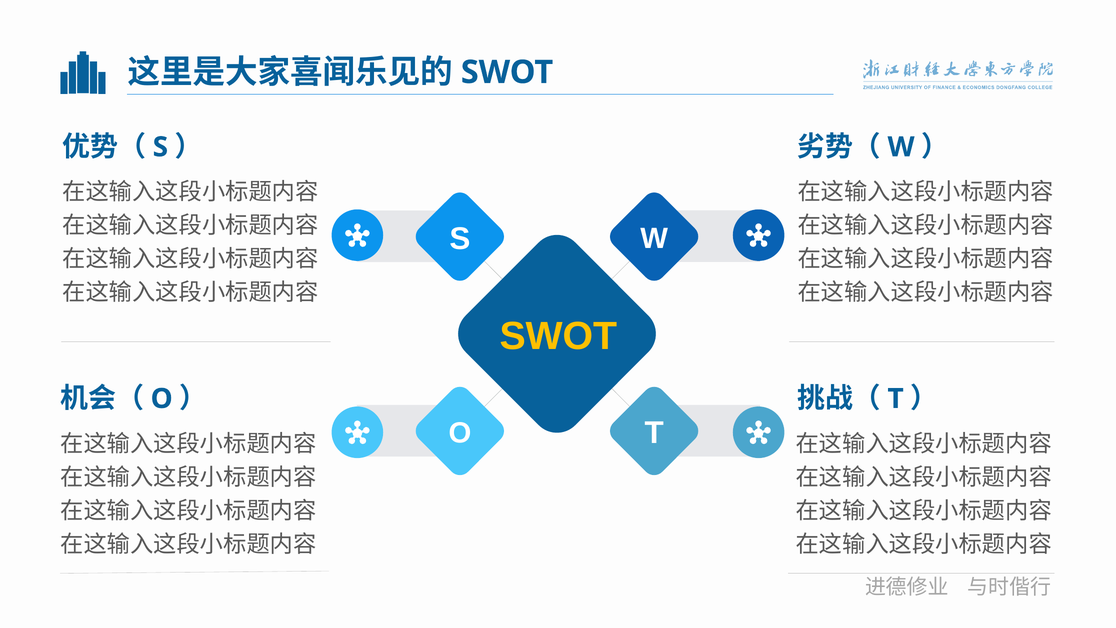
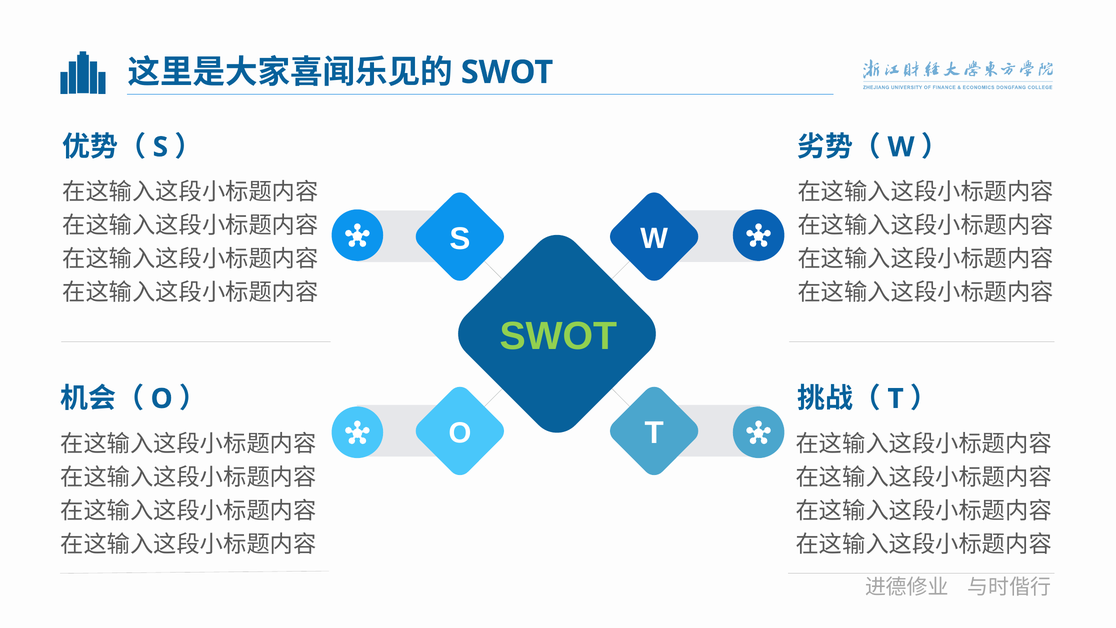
SWOT colour: yellow -> light green (558, 336)
